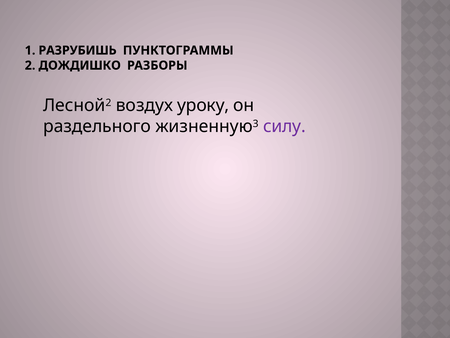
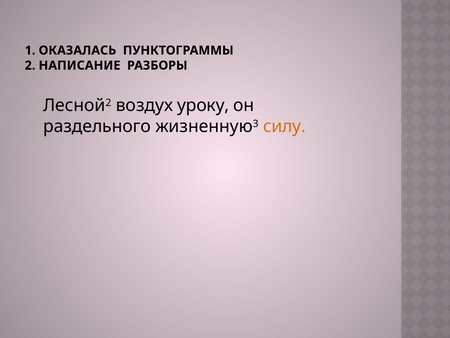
РАЗРУБИШЬ: РАЗРУБИШЬ -> ОКАЗАЛАСЬ (77, 50)
ДОЖДИШКО: ДОЖДИШКО -> НАПИСАНИЕ (80, 65)
силу colour: purple -> orange (284, 126)
